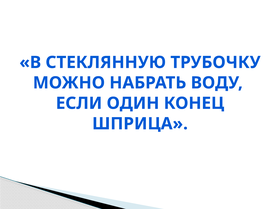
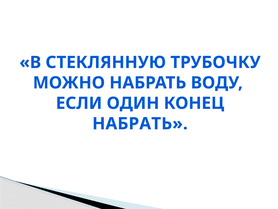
ШПРИЦА: ШПРИЦА -> НАБРАТЬ (140, 123)
